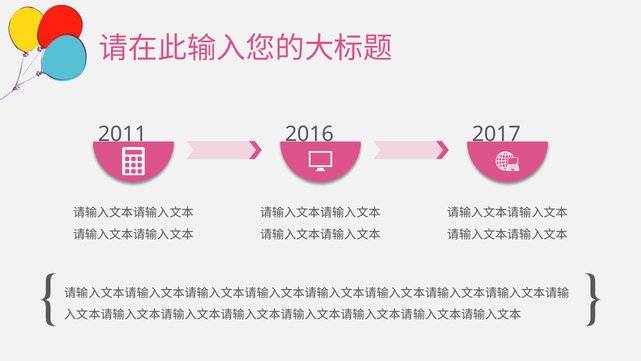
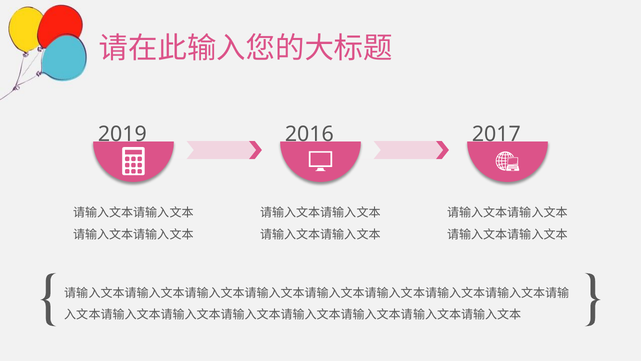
2011: 2011 -> 2019 (122, 134)
